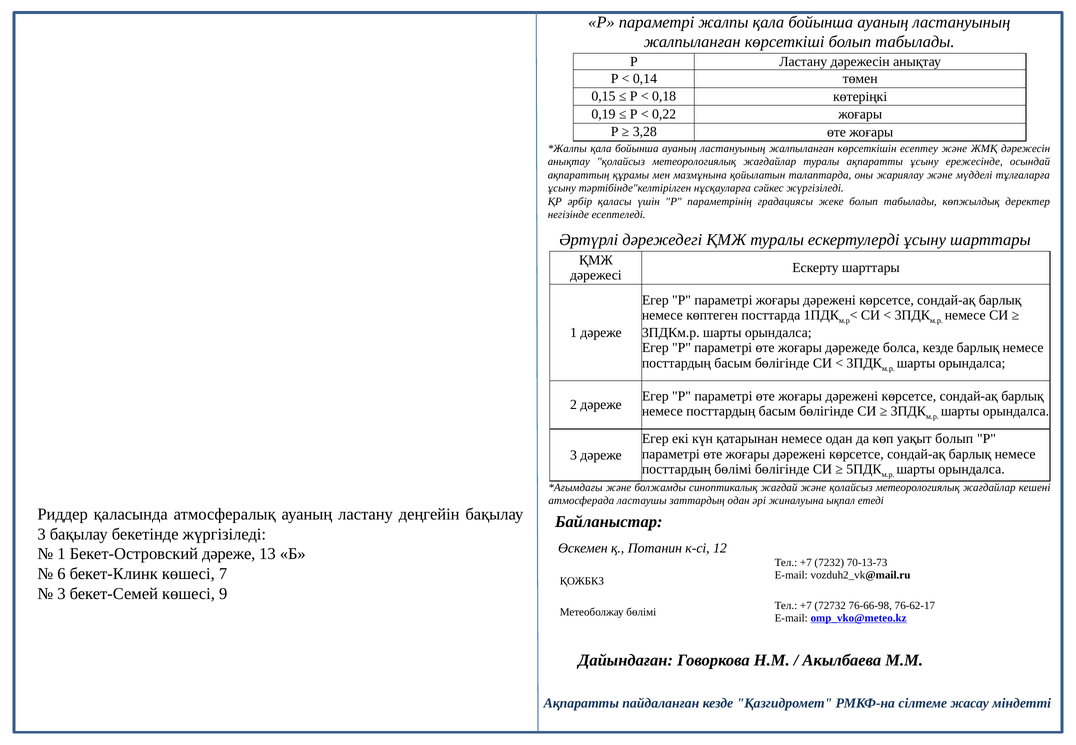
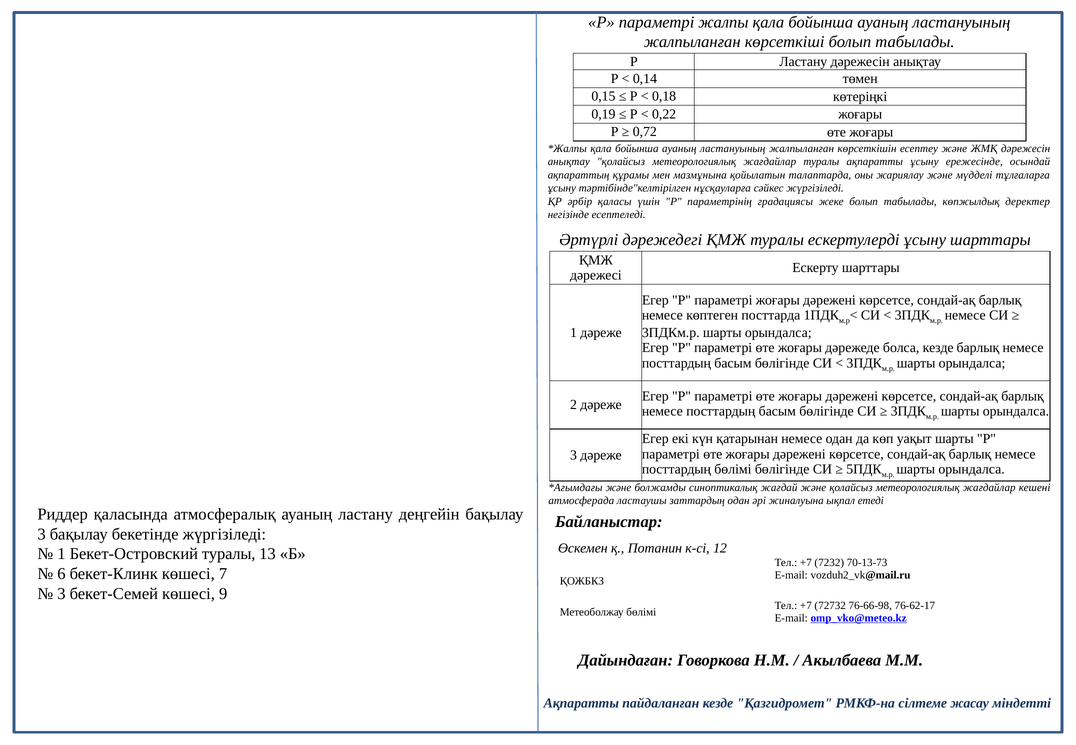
3,28: 3,28 -> 0,72 (645, 132)
уақыт болып: болып -> шарты (954, 439)
Бекет-Островский дәреже: дәреже -> туралы (229, 554)
